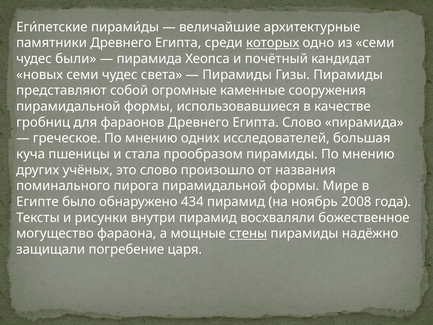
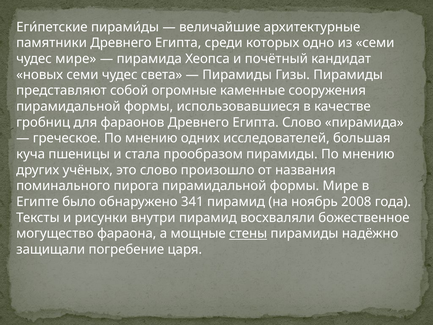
которых underline: present -> none (273, 43)
чудес были: были -> мире (76, 59)
434: 434 -> 341 (192, 202)
